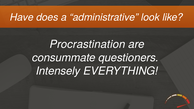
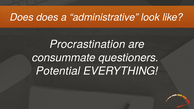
Have: Have -> Does (22, 17)
Intensely: Intensely -> Potential (58, 71)
